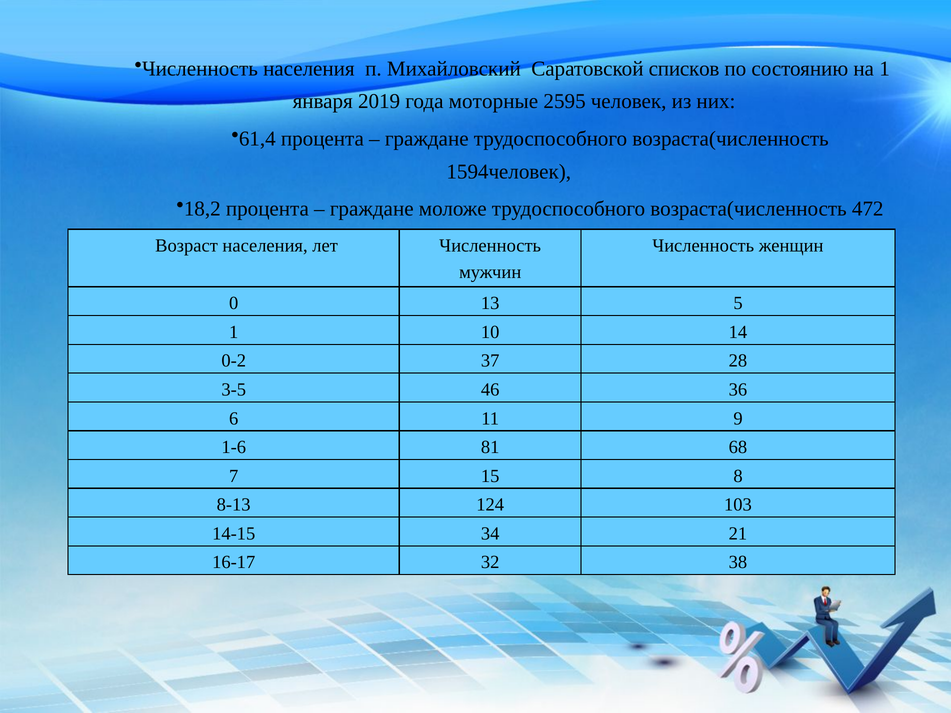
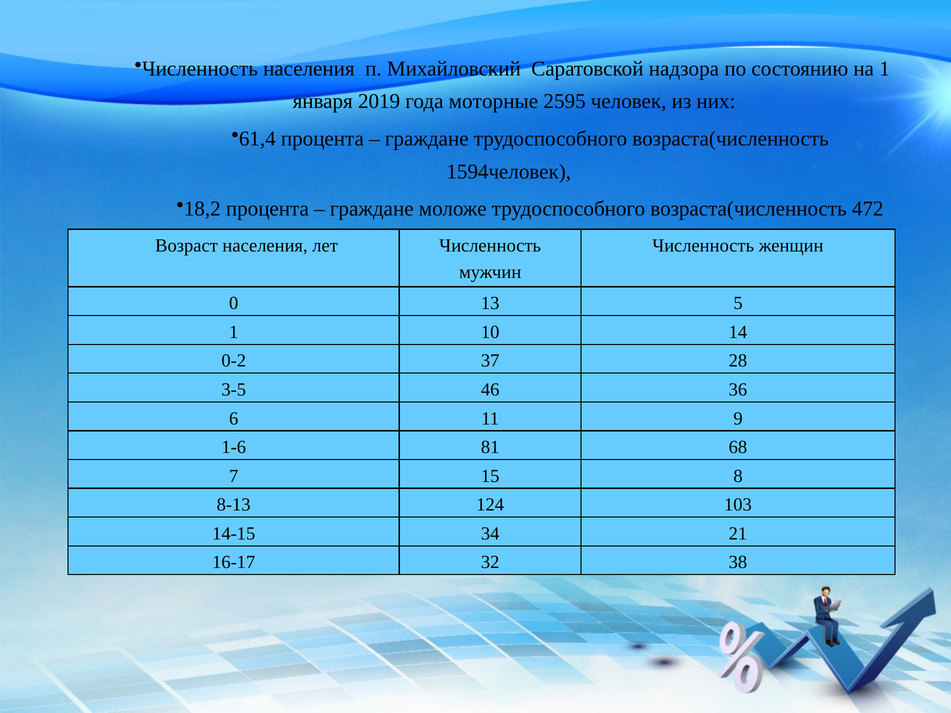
списков: списков -> надзора (684, 69)
